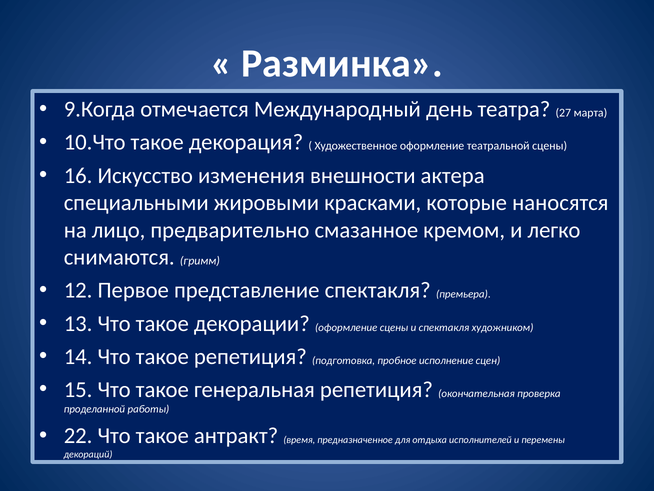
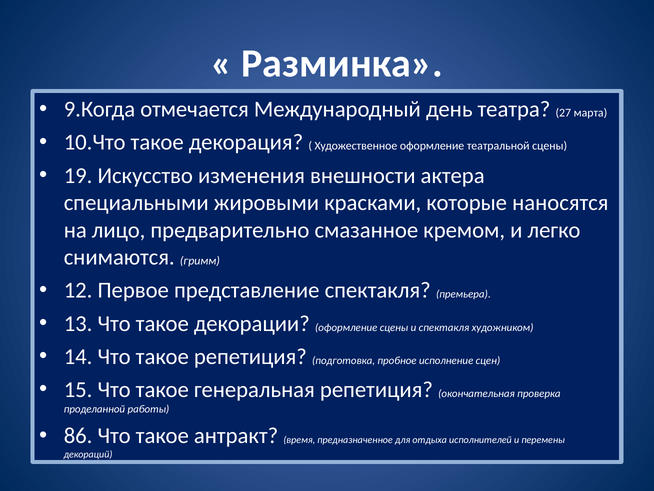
16: 16 -> 19 (78, 175)
22: 22 -> 86 (78, 435)
